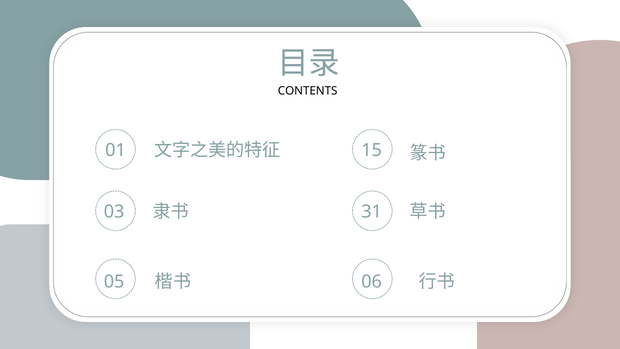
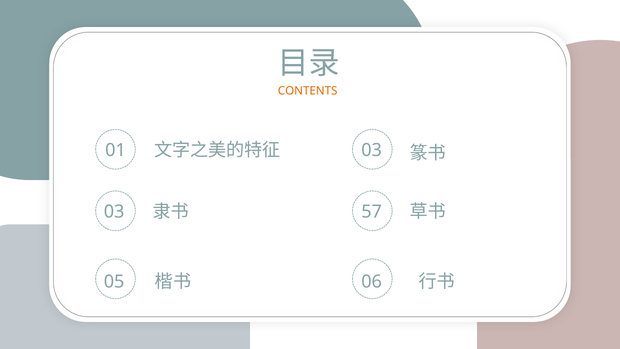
CONTENTS colour: black -> orange (308, 91)
15: 15 -> 03 (372, 150)
31: 31 -> 57 (372, 212)
